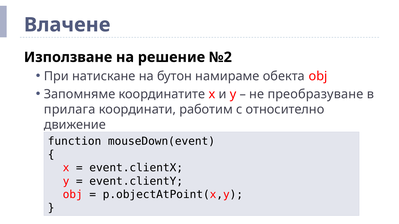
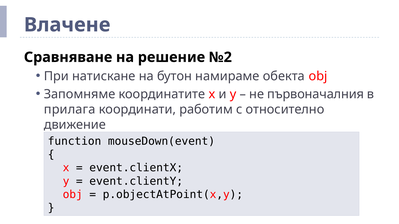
Използване: Използване -> Сравняване (68, 57)
преобразуване: преобразуване -> първоначалния (316, 94)
